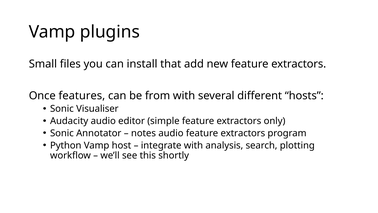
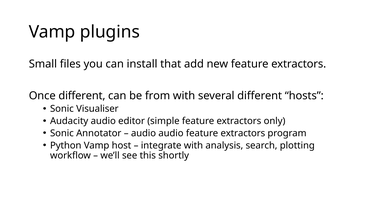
Once features: features -> different (82, 96)
notes: notes -> audio (144, 133)
